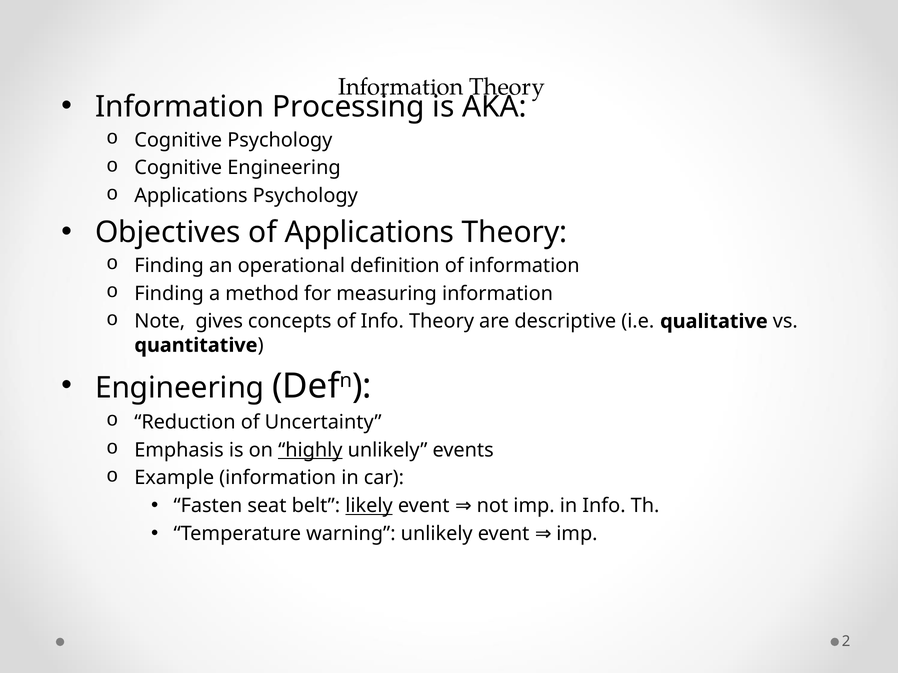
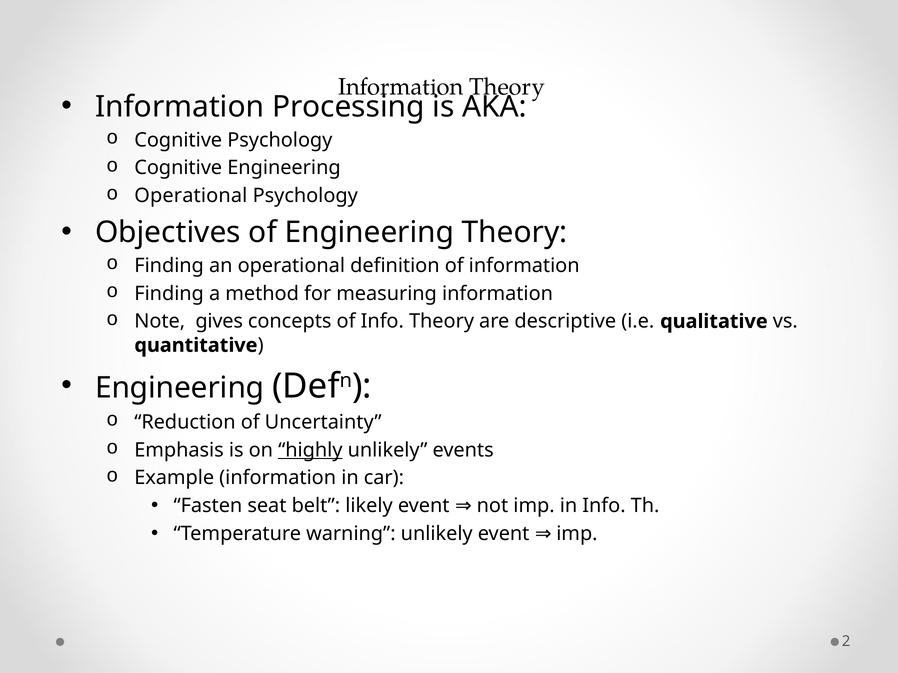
Applications: Applications -> Operational (191, 196)
of Applications: Applications -> Engineering (369, 233)
likely underline: present -> none (369, 506)
